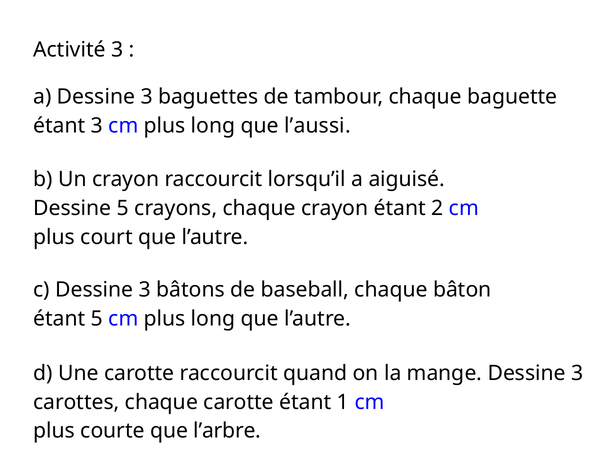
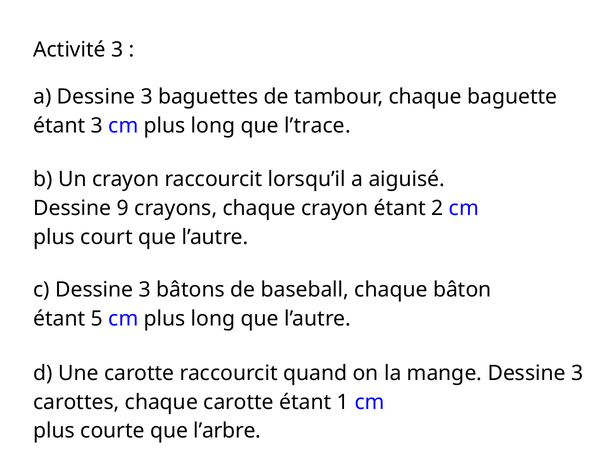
l’aussi: l’aussi -> l’trace (317, 126)
Dessine 5: 5 -> 9 (123, 208)
